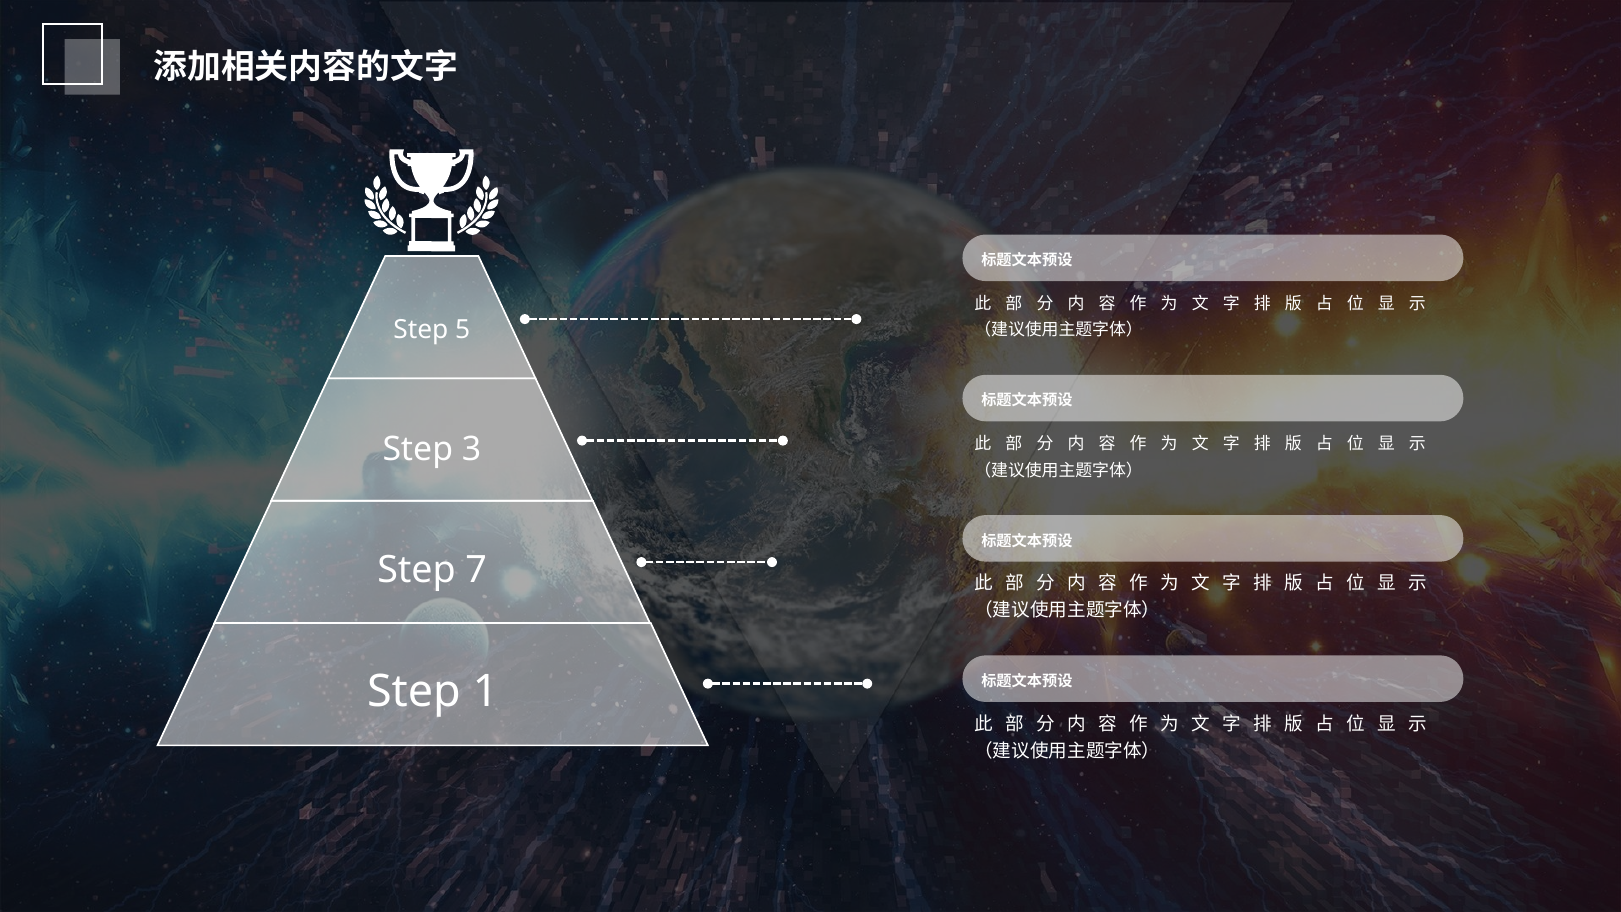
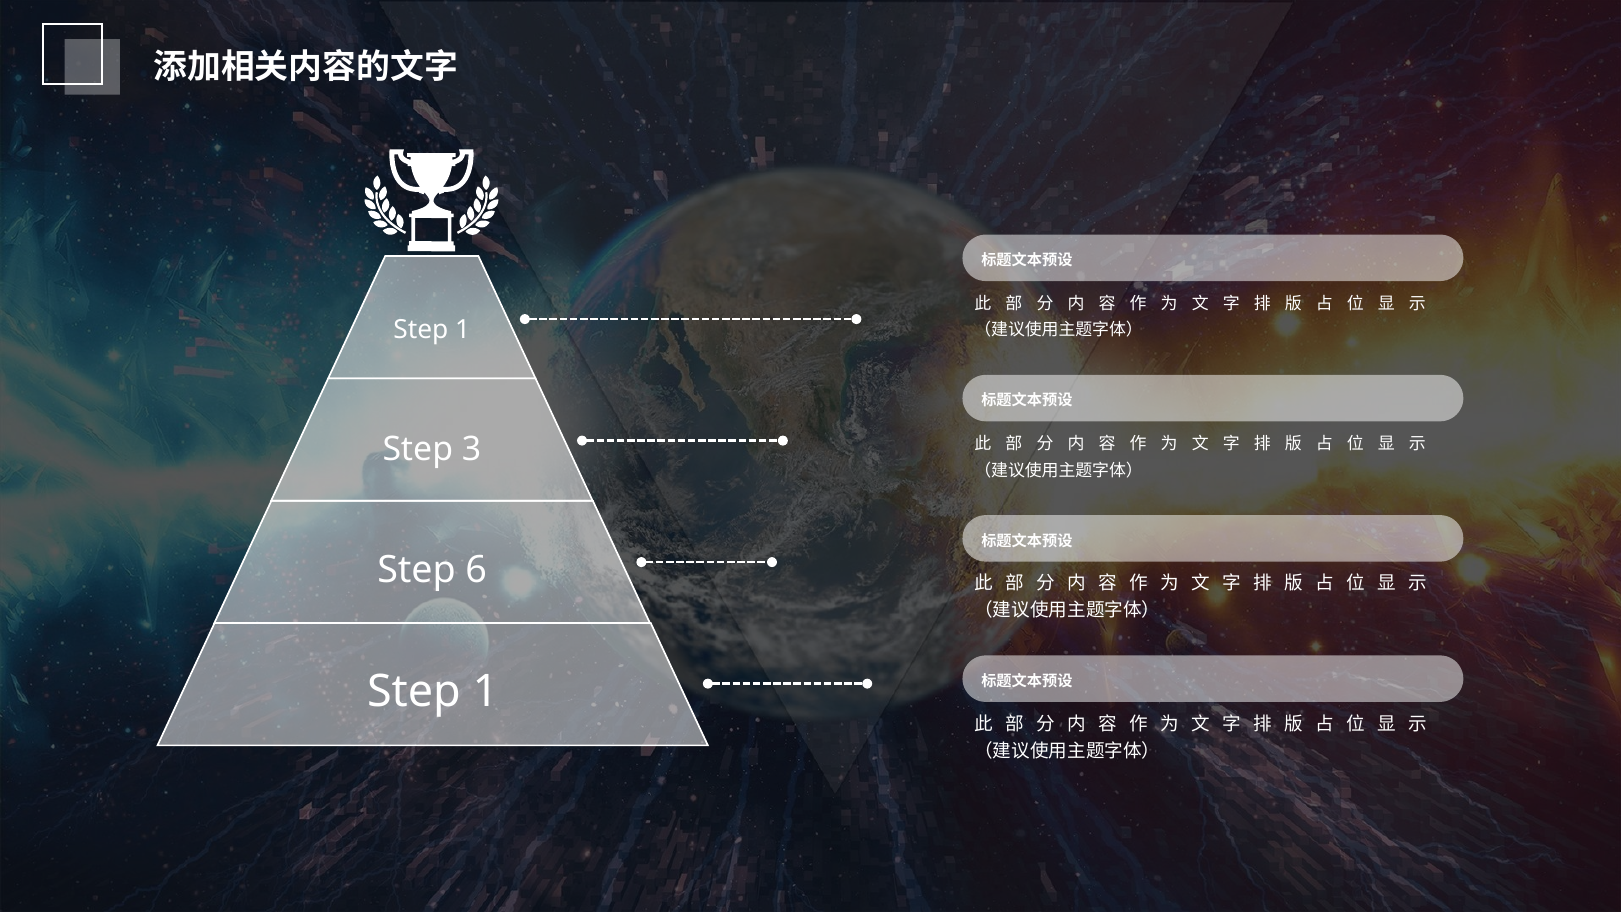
5: 5 -> 1 (463, 330)
7: 7 -> 6 (476, 570)
